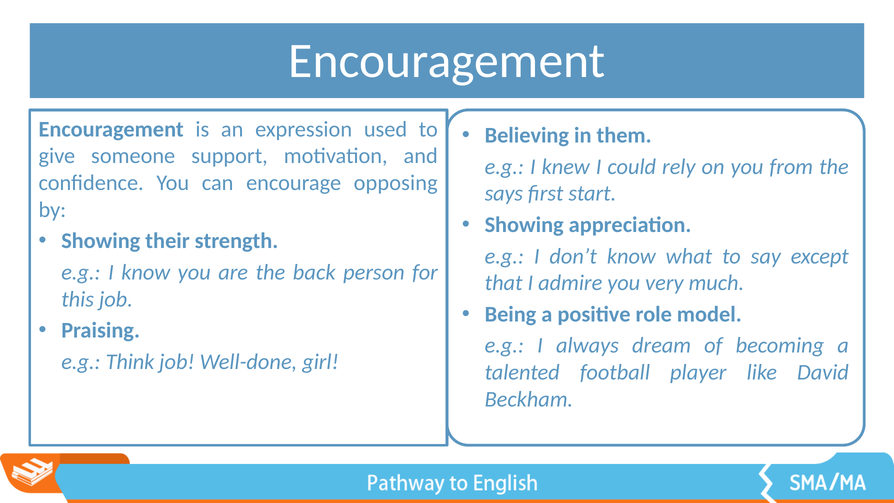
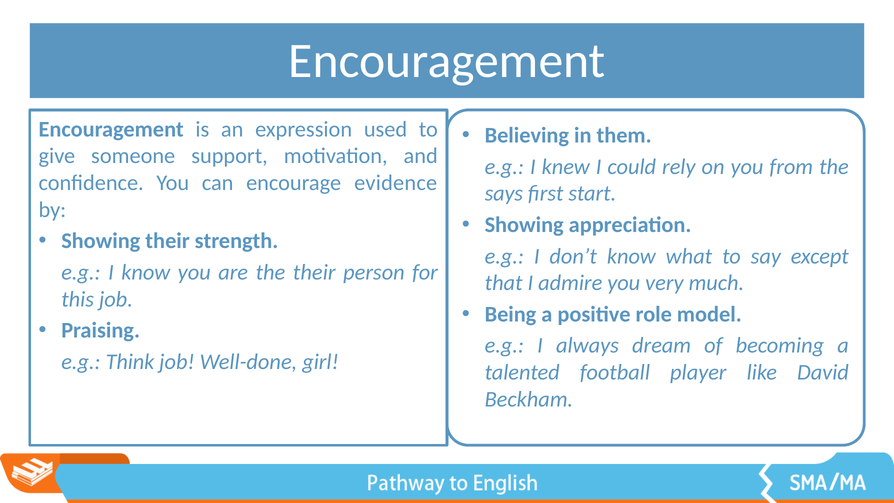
opposing: opposing -> evidence (396, 183)
the back: back -> their (314, 272)
